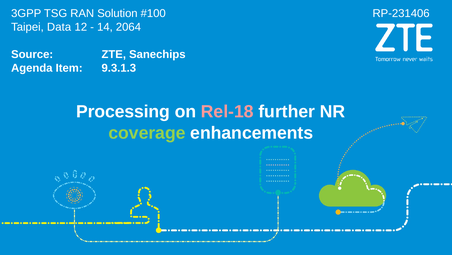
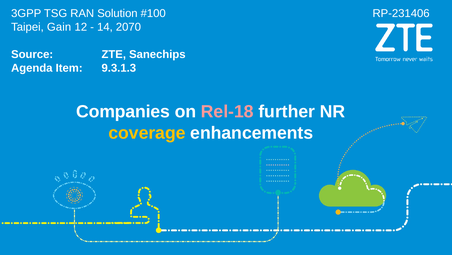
Data: Data -> Gain (59, 27)
2064: 2064 -> 2070 (128, 27)
Processing: Processing -> Companies (123, 111)
coverage colour: light green -> yellow (147, 133)
